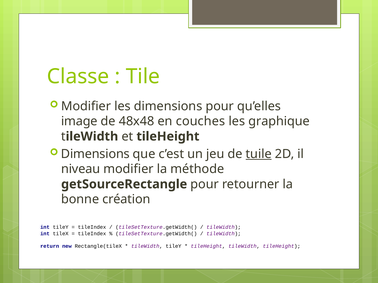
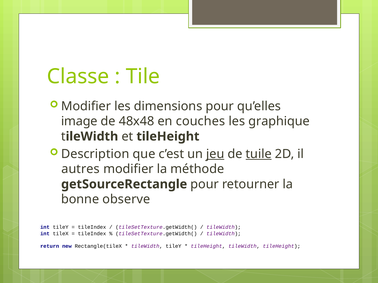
Dimensions: Dimensions -> Description (95, 154)
jeu underline: none -> present (215, 154)
niveau: niveau -> autres (81, 169)
création: création -> observe (126, 200)
